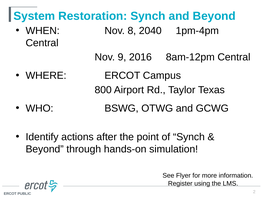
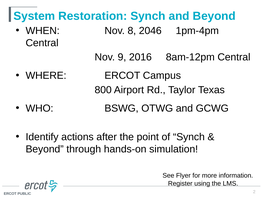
2040: 2040 -> 2046 (150, 31)
